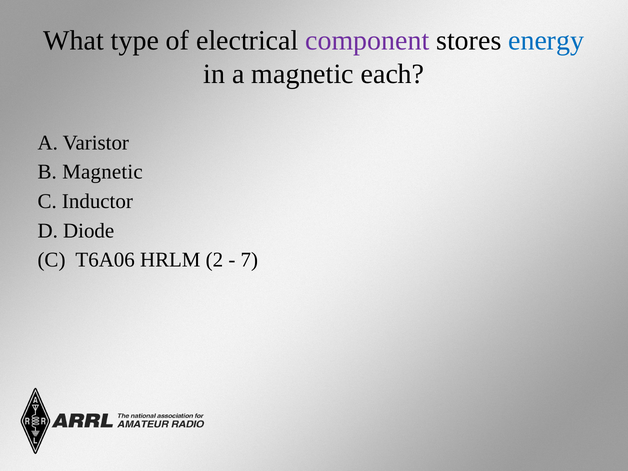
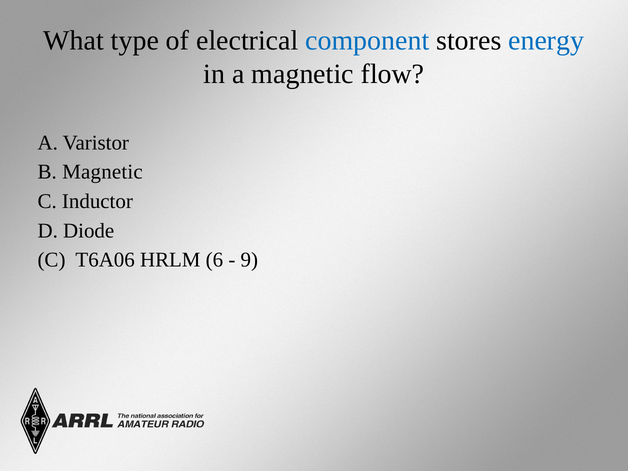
component colour: purple -> blue (367, 41)
each: each -> flow (392, 74)
2: 2 -> 6 (214, 260)
7: 7 -> 9 (249, 260)
